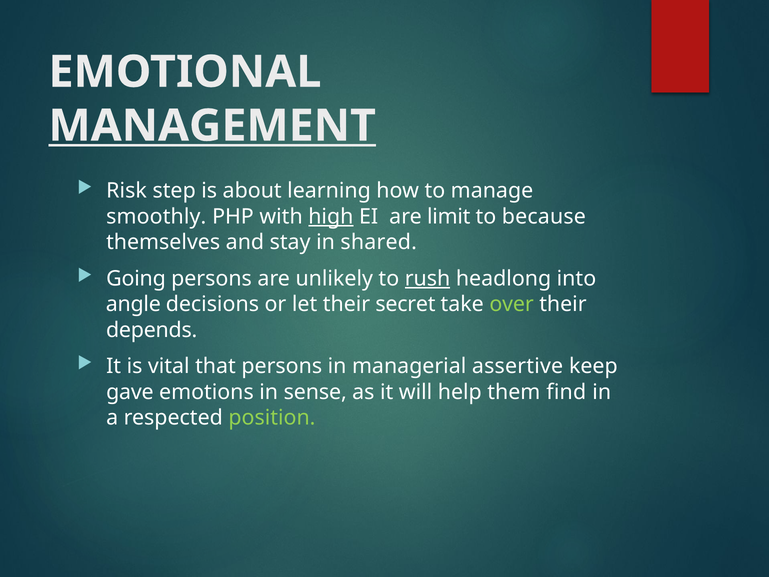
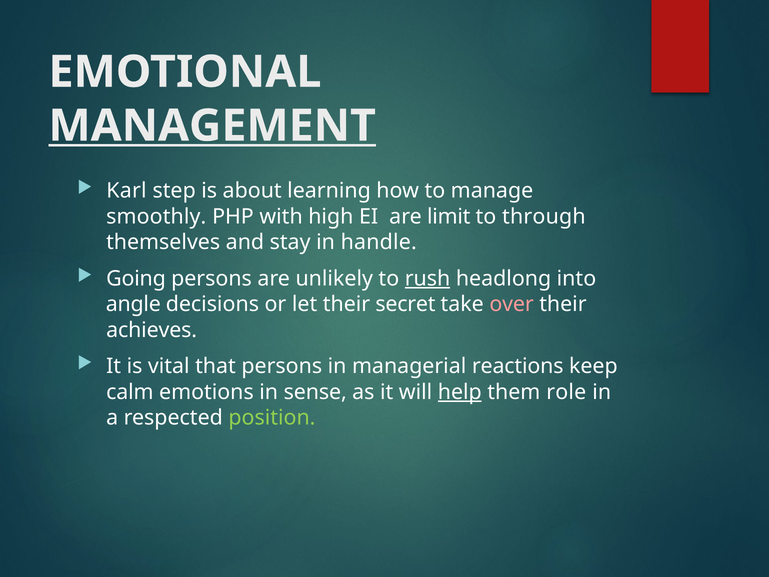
Risk: Risk -> Karl (126, 191)
high underline: present -> none (331, 217)
because: because -> through (544, 217)
shared: shared -> handle (379, 242)
over colour: light green -> pink (512, 304)
depends: depends -> achieves (152, 330)
assertive: assertive -> reactions (518, 366)
gave: gave -> calm (130, 392)
help underline: none -> present (460, 392)
find: find -> role (566, 392)
